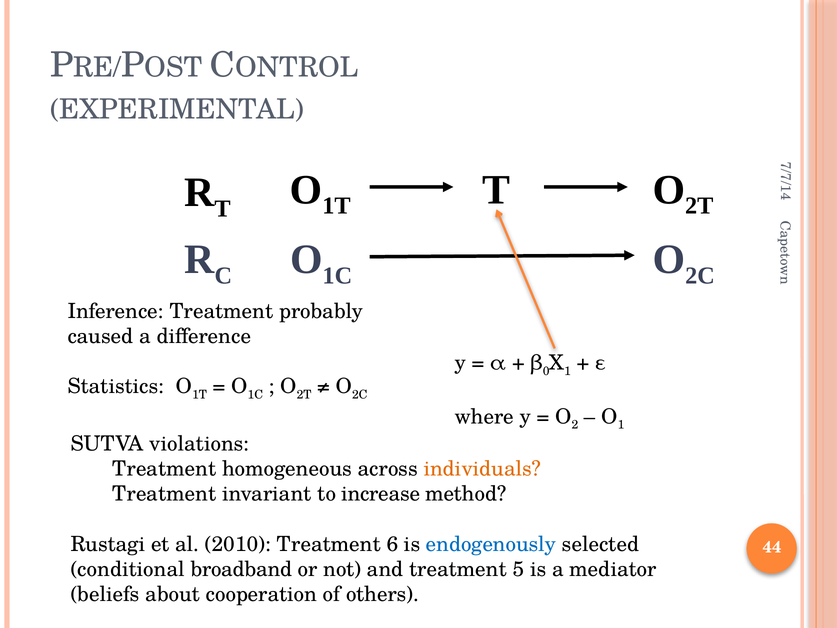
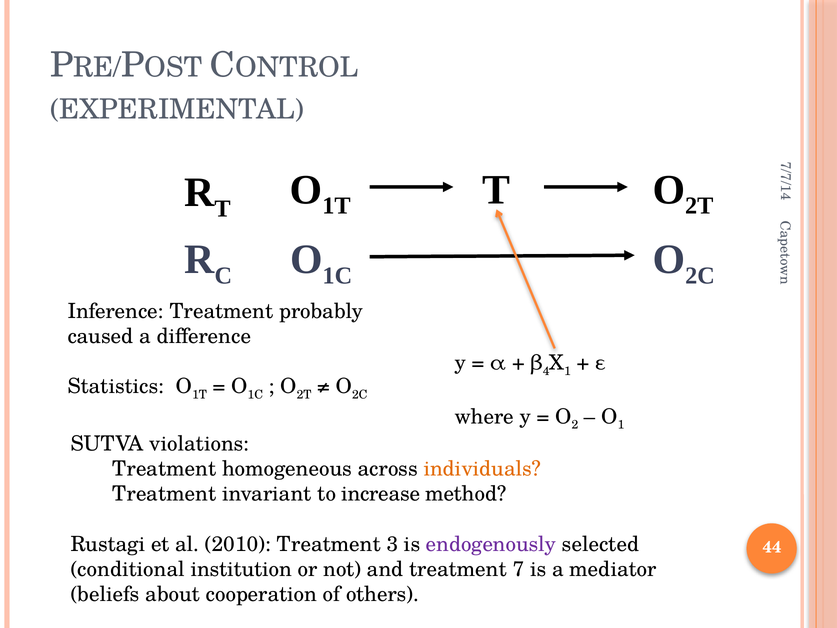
0: 0 -> 4 (546, 371)
6: 6 -> 3 (392, 544)
endogenously colour: blue -> purple (491, 544)
broadband: broadband -> institution (241, 569)
treatment 5: 5 -> 7 (518, 569)
